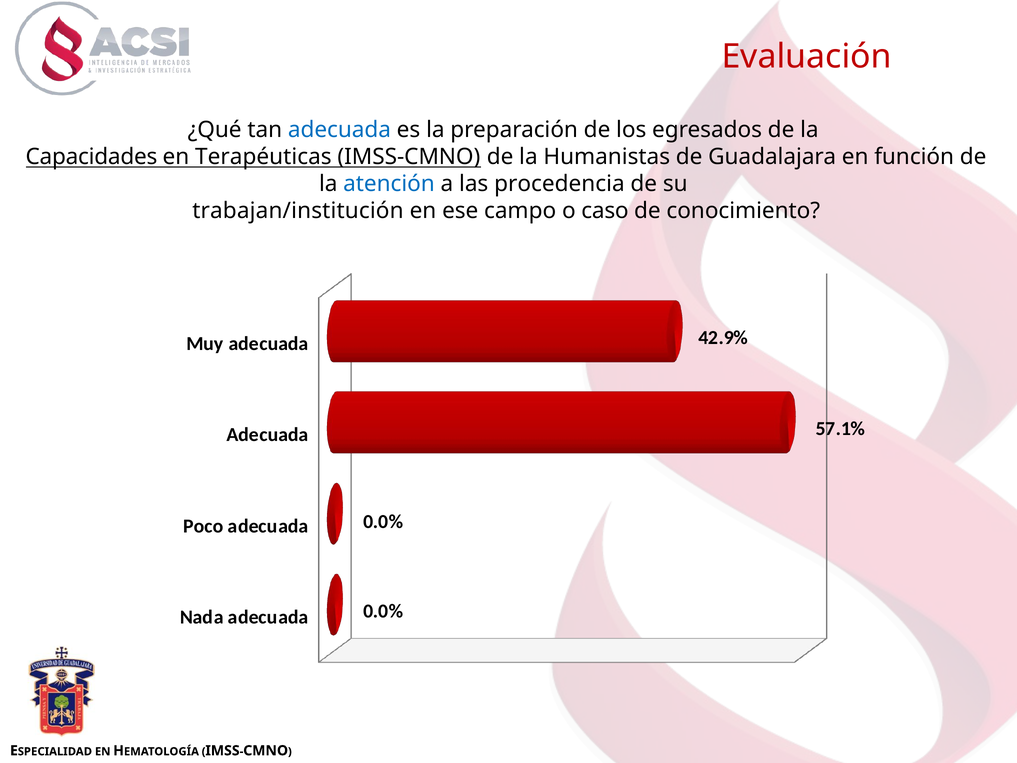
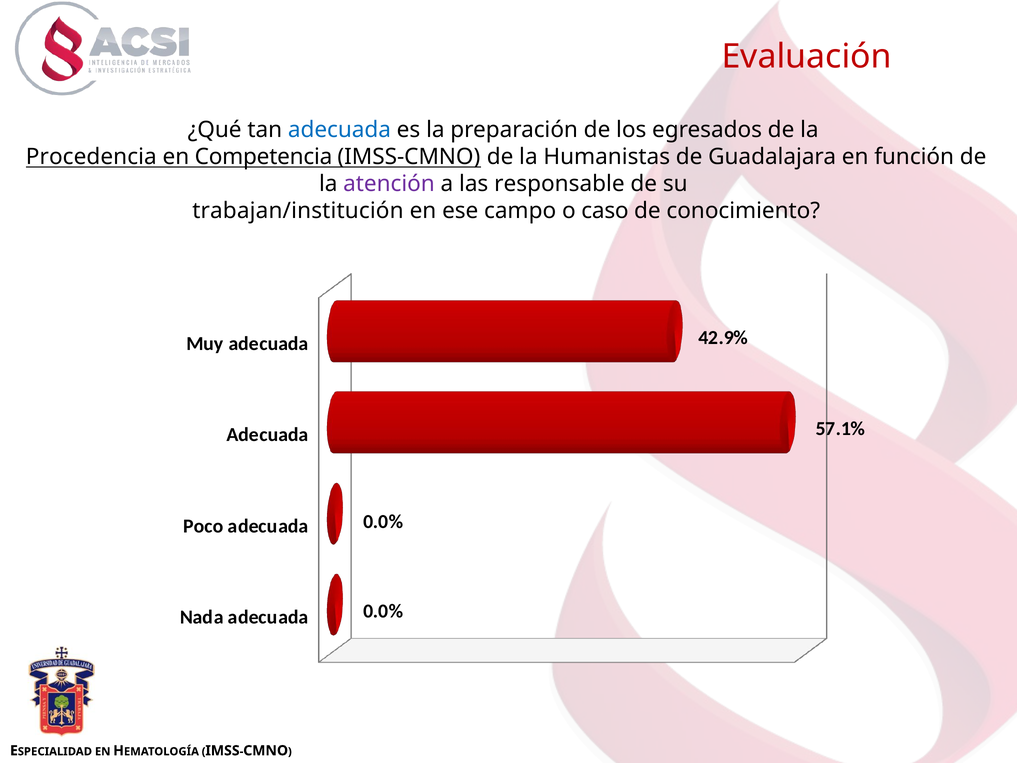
Capacidades: Capacidades -> Procedencia (91, 157)
Terapéuticas: Terapéuticas -> Competencia (264, 157)
atención colour: blue -> purple (389, 184)
procedencia: procedencia -> responsable (559, 184)
